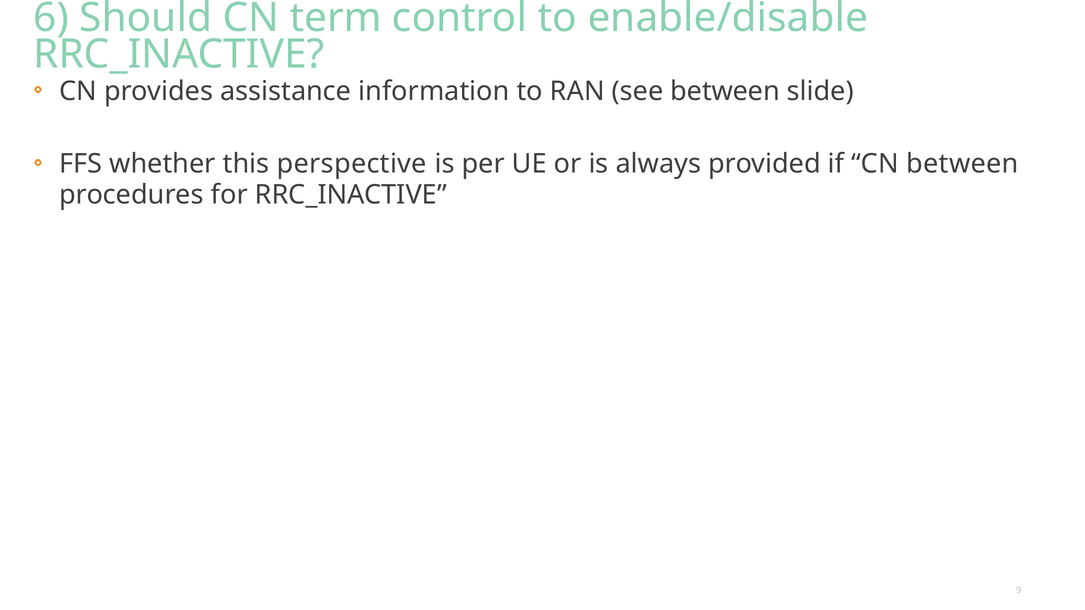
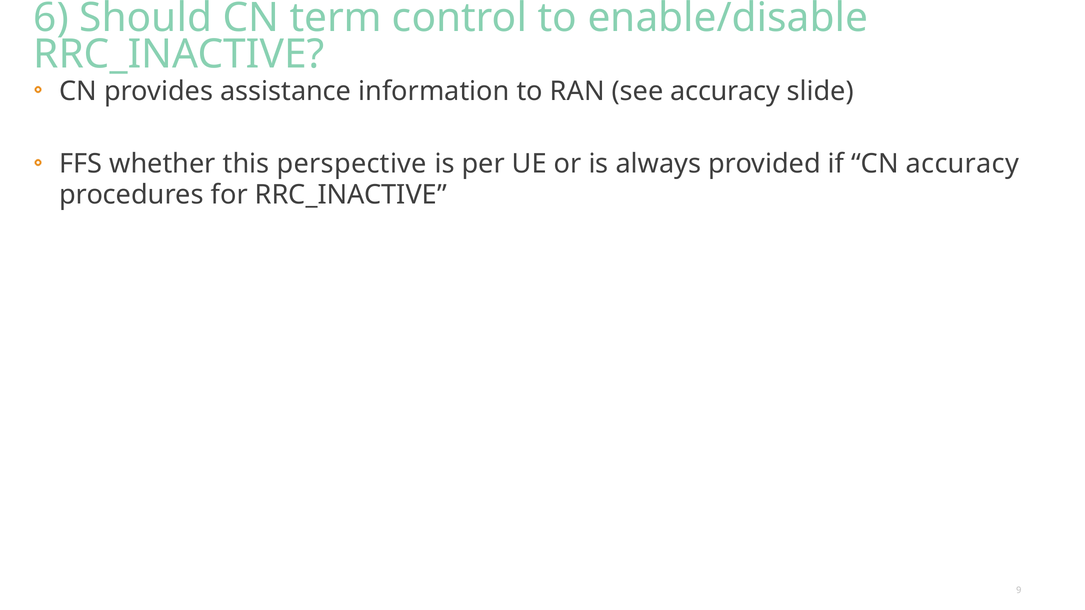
see between: between -> accuracy (725, 91)
CN between: between -> accuracy (962, 164)
